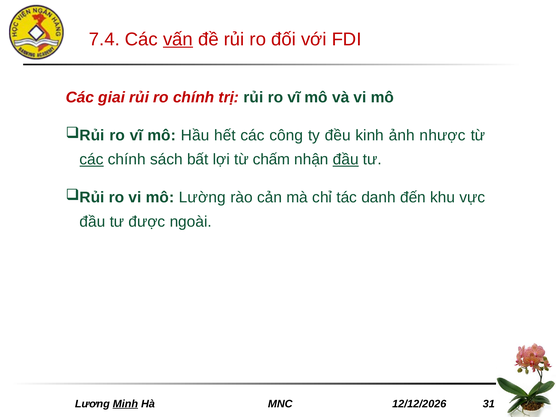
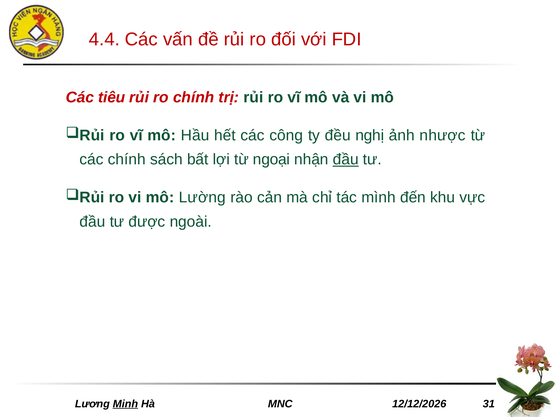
7.4: 7.4 -> 4.4 (104, 39)
vấn underline: present -> none (178, 39)
giai: giai -> tiêu (112, 97)
kinh: kinh -> nghị (370, 135)
các underline: present -> none (92, 160)
chấm: chấm -> ngoại (271, 160)
danh: danh -> mình (379, 198)
